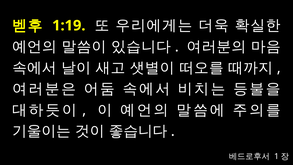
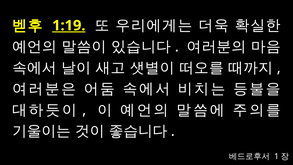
1:19 underline: none -> present (69, 26)
